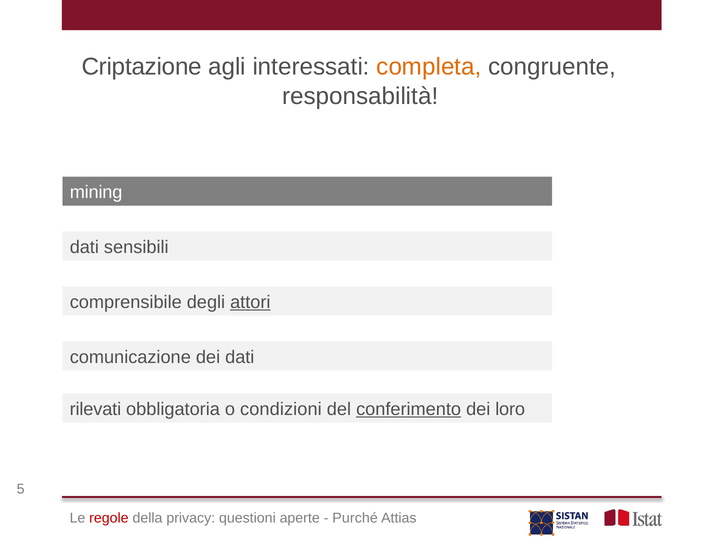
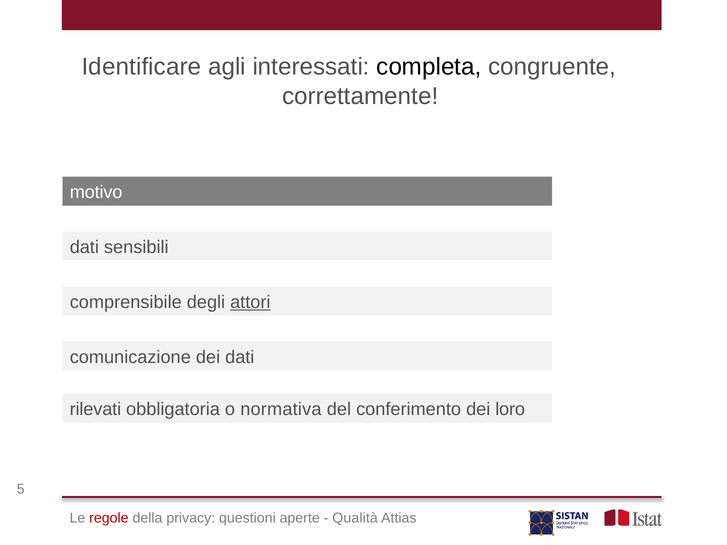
Criptazione: Criptazione -> Identificare (142, 67)
completa colour: orange -> black (429, 67)
responsabilità: responsabilità -> correttamente (360, 96)
mining: mining -> motivo (96, 193)
condizioni: condizioni -> normativa (281, 410)
conferimento underline: present -> none (409, 410)
Purché: Purché -> Qualità (355, 518)
